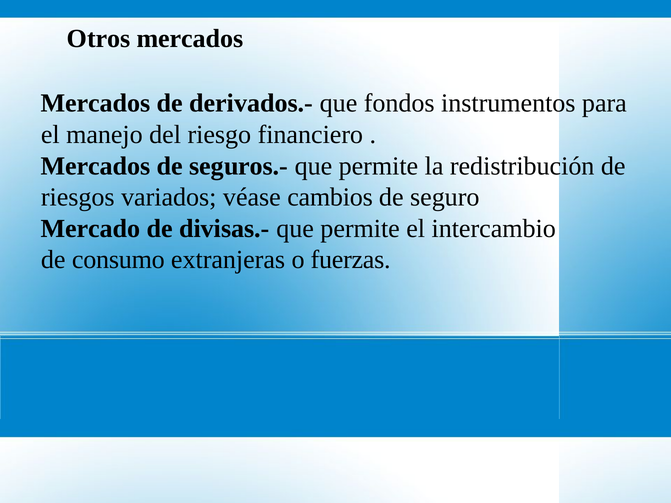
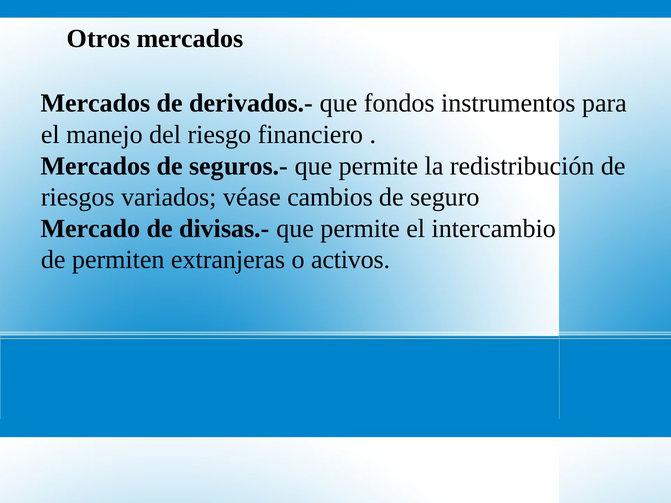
consumo: consumo -> permiten (118, 260)
fuerzas: fuerzas -> activos (351, 260)
